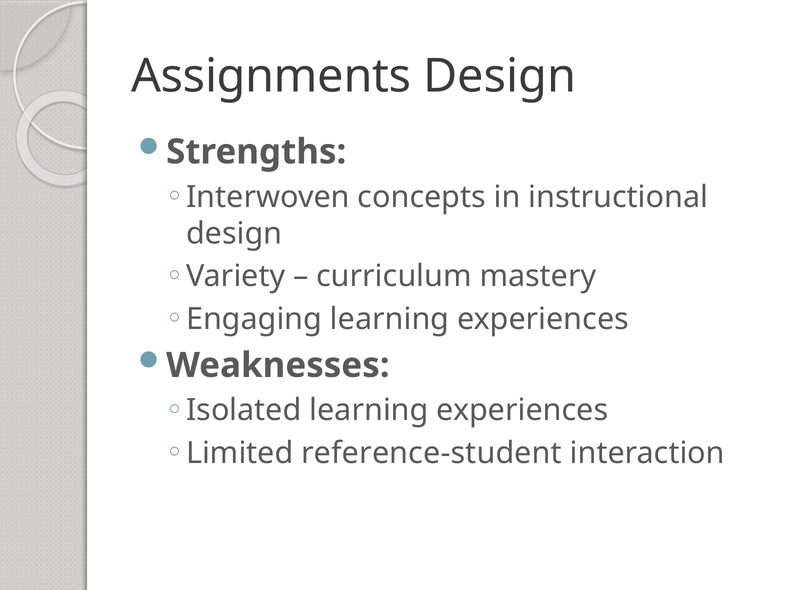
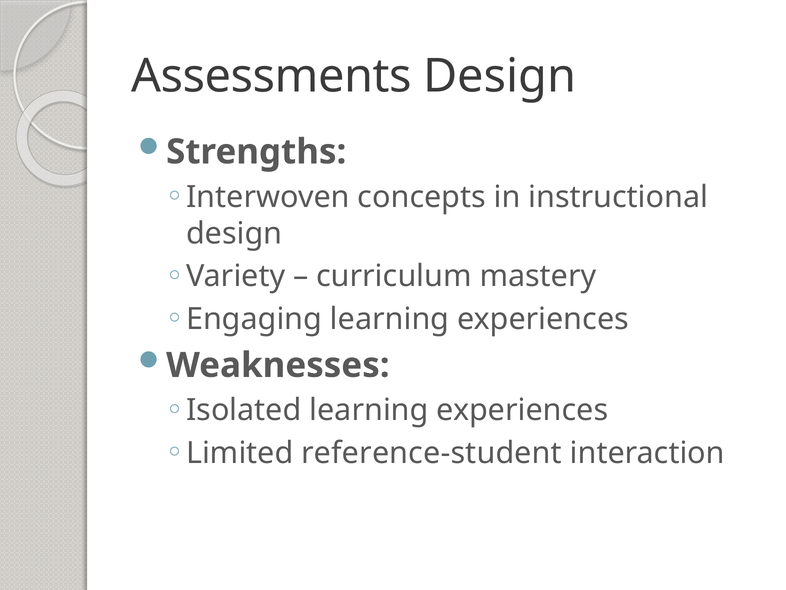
Assignments: Assignments -> Assessments (271, 76)
